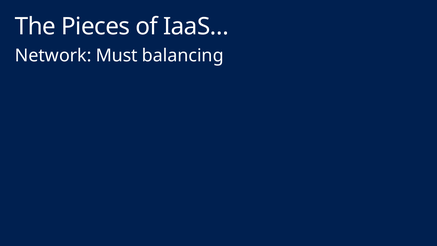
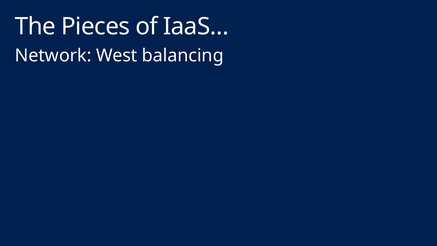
Must: Must -> West (117, 55)
